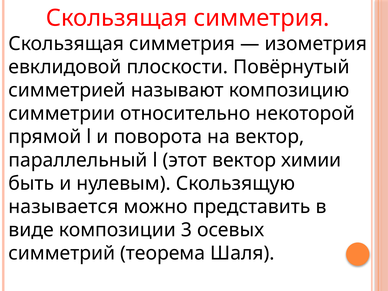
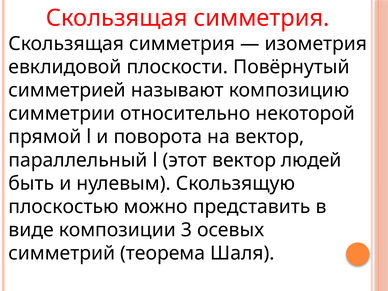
химии: химии -> людей (311, 160)
называется: называется -> плоскостью (64, 207)
